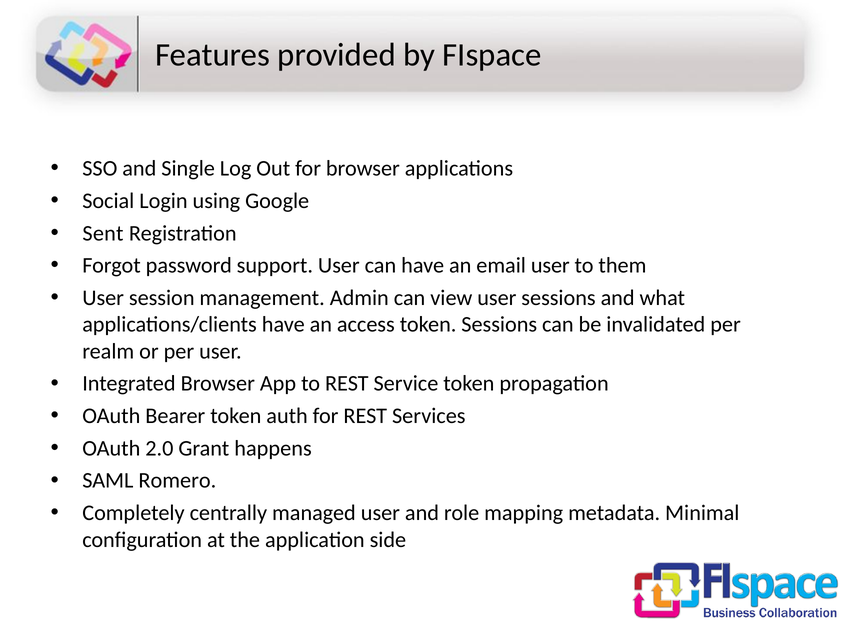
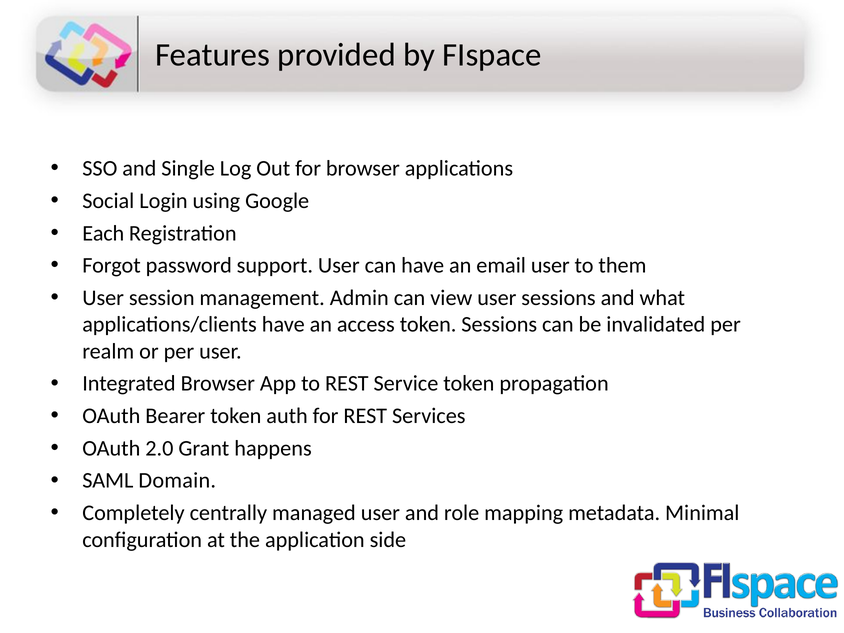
Sent: Sent -> Each (103, 233)
Romero: Romero -> Domain (177, 481)
